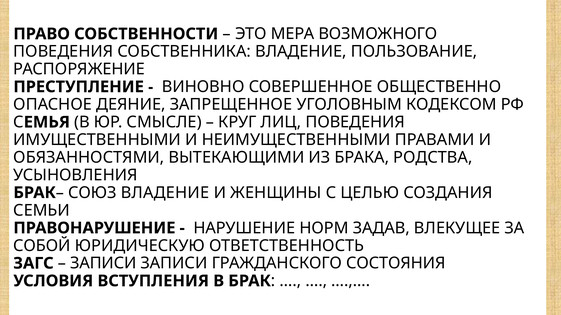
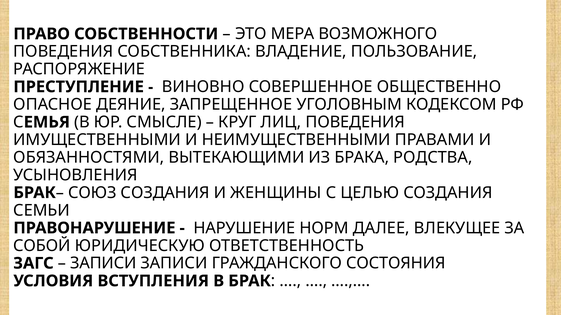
СОЮЗ ВЛАДЕНИЕ: ВЛАДЕНИЕ -> СОЗДАНИЯ (165, 193)
ЗАДАВ: ЗАДАВ -> ДАЛЕЕ (381, 228)
